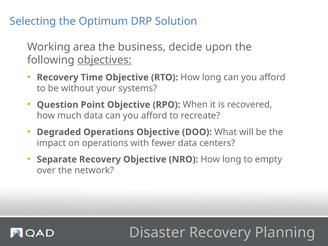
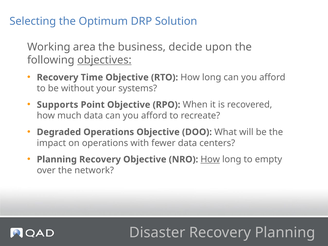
Question: Question -> Supports (58, 105)
Separate: Separate -> Planning (57, 159)
How underline: none -> present (210, 159)
